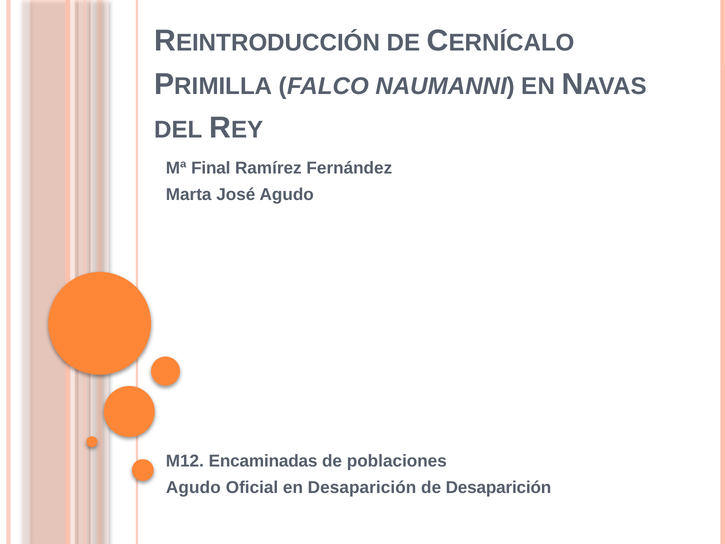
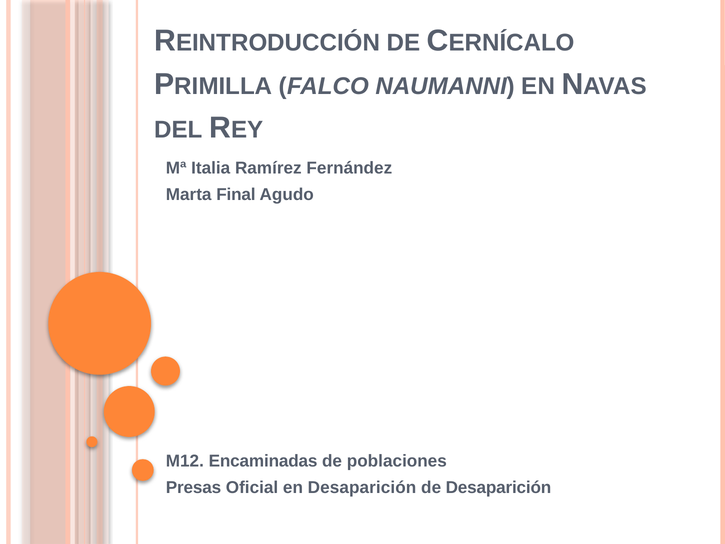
Final: Final -> Italia (211, 168)
José: José -> Final (236, 195)
Agudo: Agudo -> Presas (194, 487)
